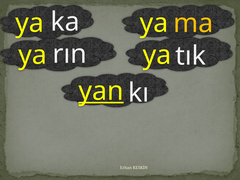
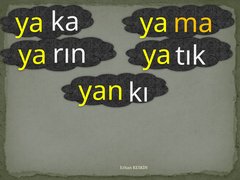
yan underline: present -> none (101, 91)
